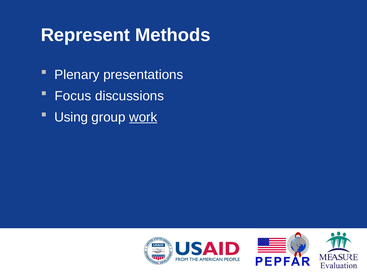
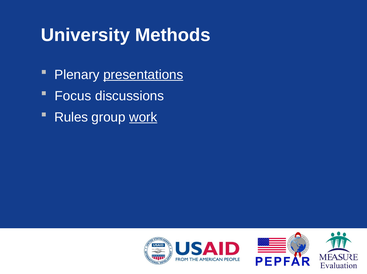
Represent: Represent -> University (85, 35)
presentations underline: none -> present (143, 75)
Using: Using -> Rules (71, 117)
